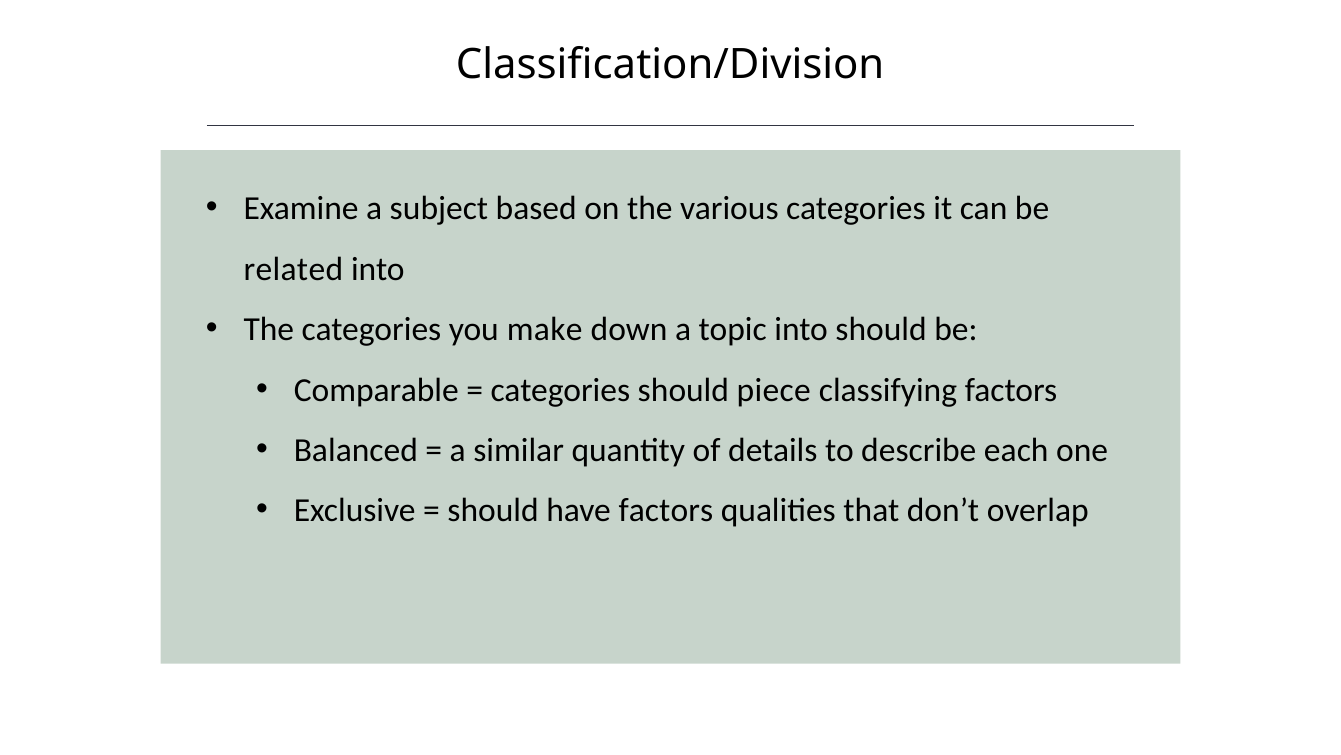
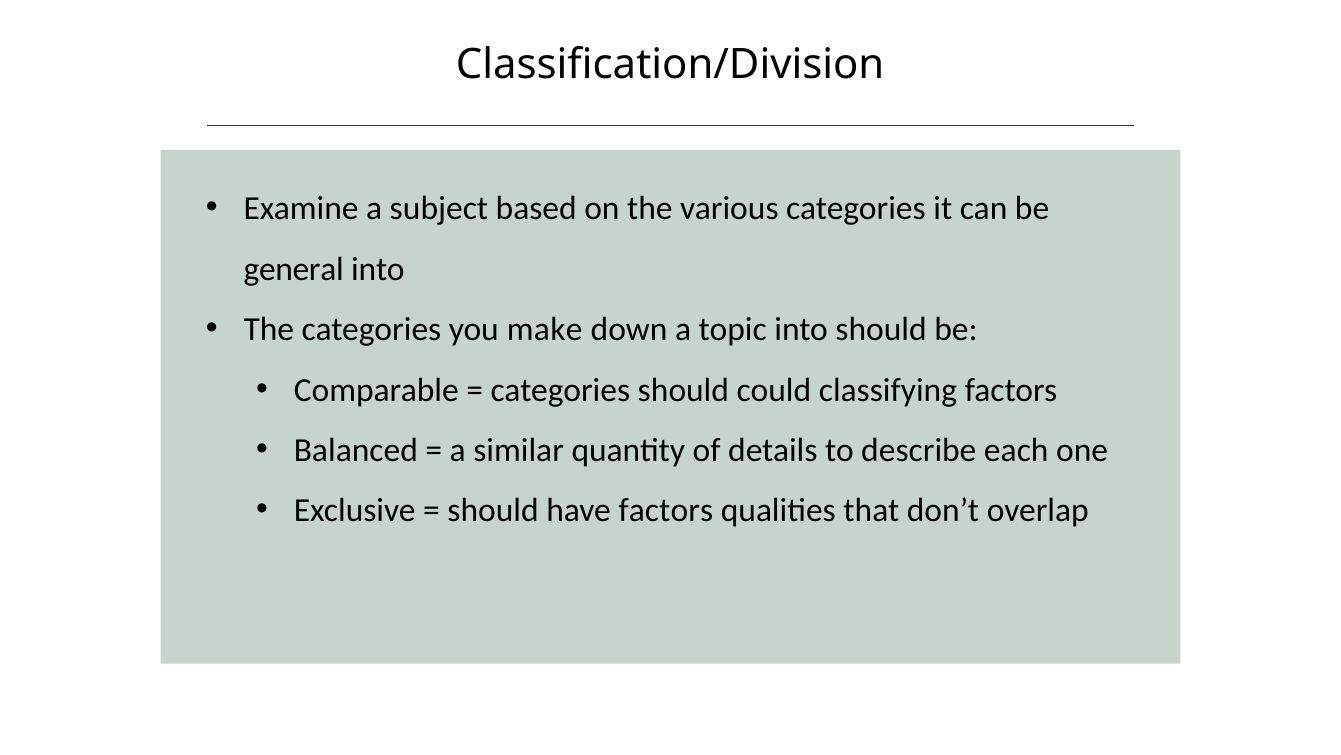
related: related -> general (294, 269)
piece: piece -> could (774, 390)
